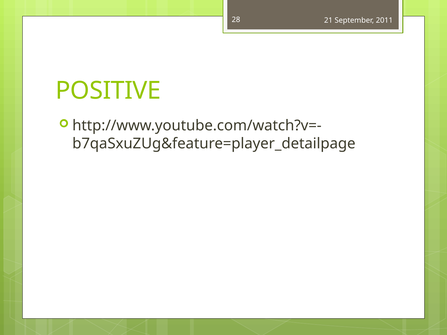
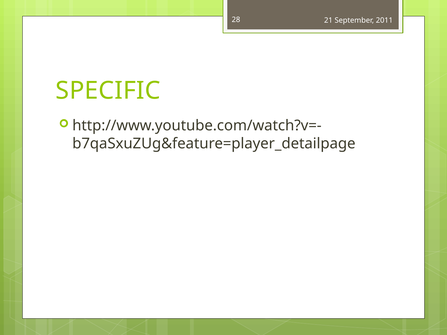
POSITIVE: POSITIVE -> SPECIFIC (108, 91)
